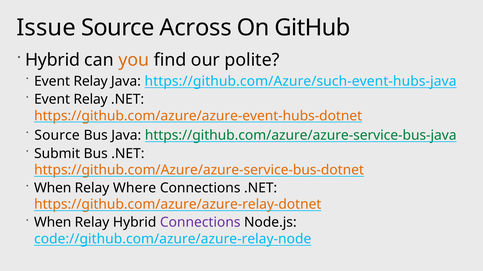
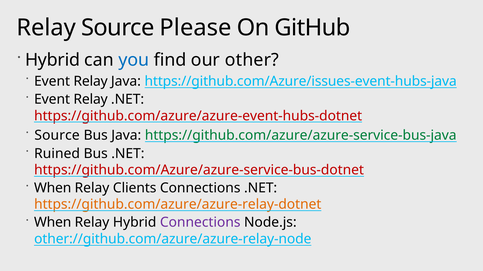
Issue: Issue -> Relay (46, 28)
Across: Across -> Please (196, 28)
you colour: orange -> blue (134, 60)
polite: polite -> other (252, 60)
https://github.com/Azure/such-event-hubs-java: https://github.com/Azure/such-event-hubs-java -> https://github.com/Azure/issues-event-hubs-java (301, 81)
https://github.com/azure/azure-event-hubs-dotnet colour: orange -> red (198, 116)
Submit: Submit -> Ruined (57, 154)
https://github.com/Azure/azure-service-bus-dotnet colour: orange -> red (199, 170)
Where: Where -> Clients (135, 188)
code://github.com/azure/azure-relay-node: code://github.com/azure/azure-relay-node -> other://github.com/azure/azure-relay-node (173, 239)
